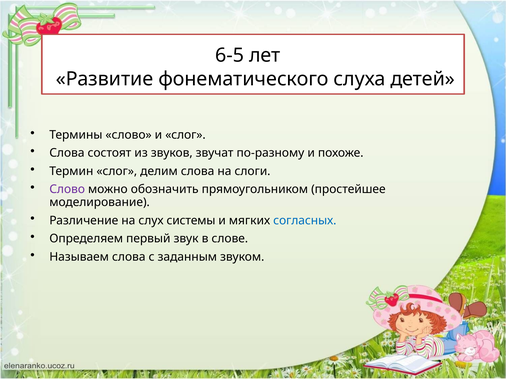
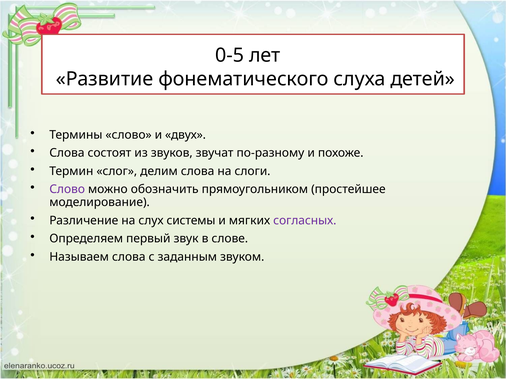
6-5: 6-5 -> 0-5 (230, 55)
и слог: слог -> двух (185, 135)
согласных colour: blue -> purple (305, 221)
